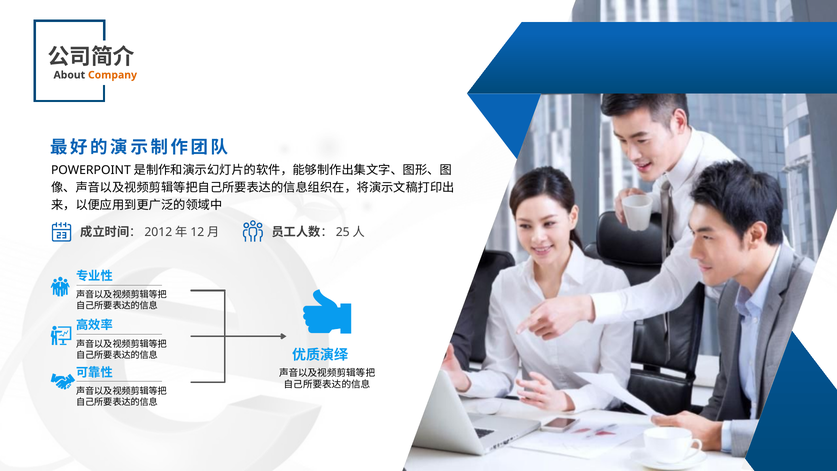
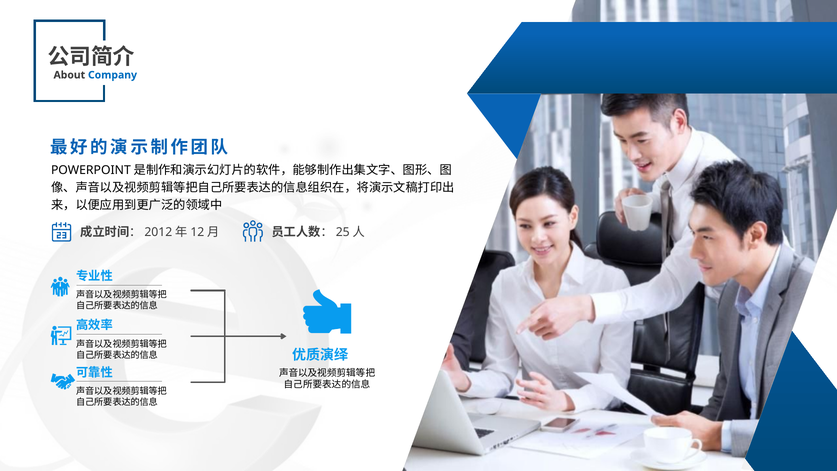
Company colour: orange -> blue (112, 75)
